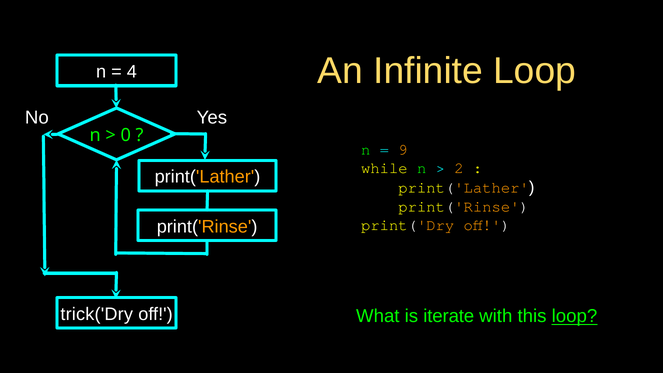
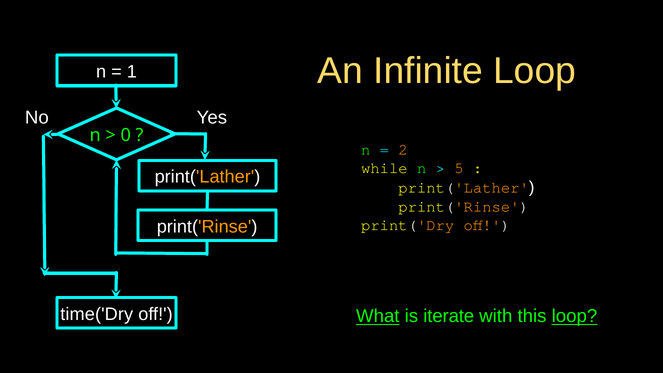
4: 4 -> 1 (132, 72)
9: 9 -> 2 (403, 149)
2: 2 -> 5 (459, 168)
trick('Dry: trick('Dry -> time('Dry (97, 314)
What underline: none -> present (378, 316)
